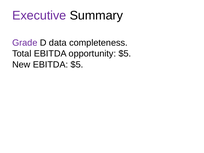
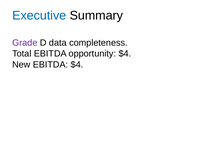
Executive colour: purple -> blue (39, 15)
opportunity $5: $5 -> $4 (125, 54)
EBITDA $5: $5 -> $4 (77, 65)
